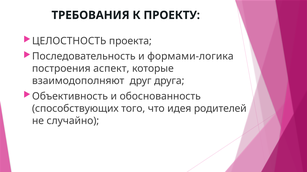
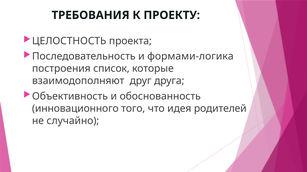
аспект: аспект -> список (111, 69)
способствующих: способствующих -> инновационного (75, 109)
